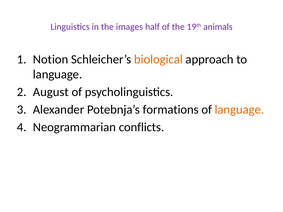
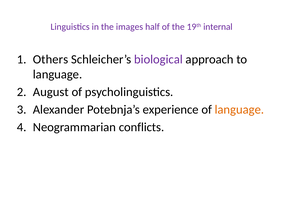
animals: animals -> internal (218, 27)
Notion: Notion -> Others (51, 59)
biological colour: orange -> purple (158, 59)
formations: formations -> experience (171, 110)
